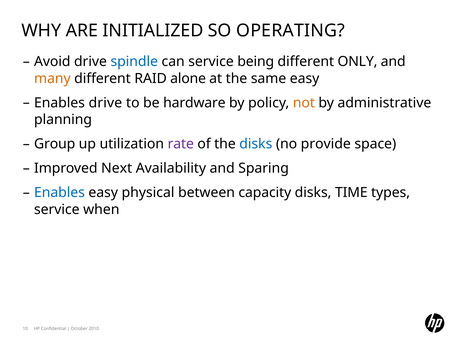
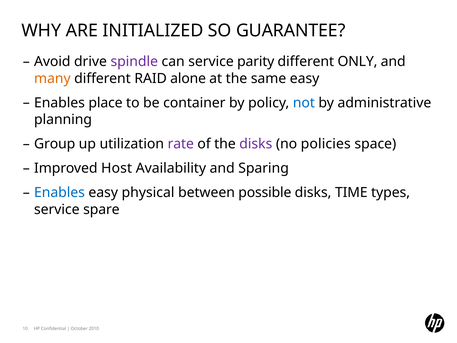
OPERATING: OPERATING -> GUARANTEE (291, 31)
spindle colour: blue -> purple (134, 62)
being: being -> parity (256, 62)
Enables drive: drive -> place (106, 103)
hardware: hardware -> container (194, 103)
not colour: orange -> blue (304, 103)
disks colour: blue -> purple (256, 144)
provide: provide -> policies (326, 144)
Next: Next -> Host (117, 168)
capacity: capacity -> possible (265, 193)
when: when -> spare (101, 209)
